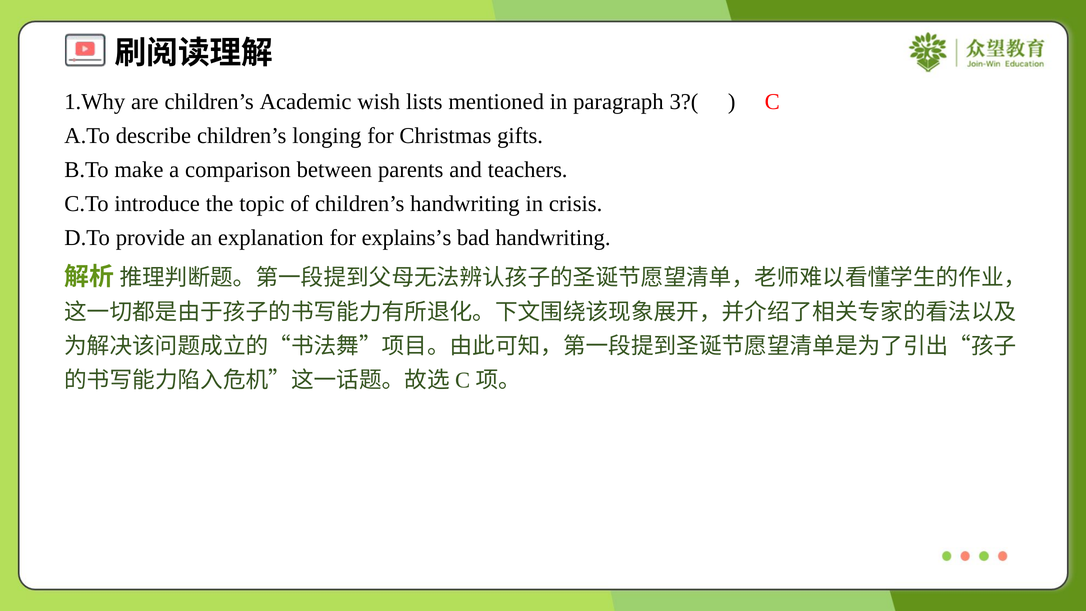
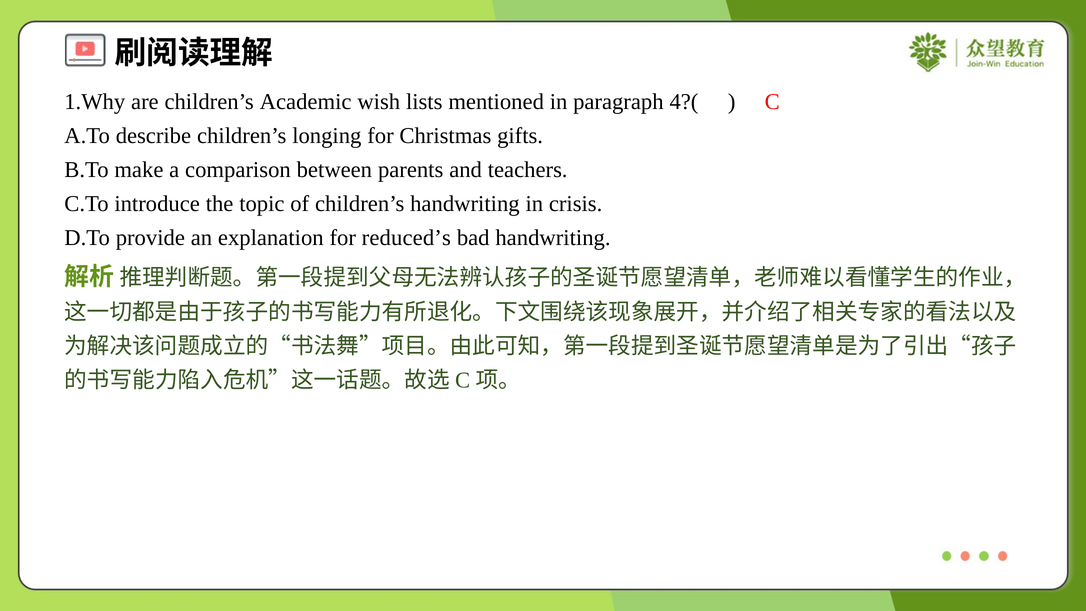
3?(: 3?( -> 4?( (684, 102)
explains’s: explains’s -> reduced’s (406, 238)
